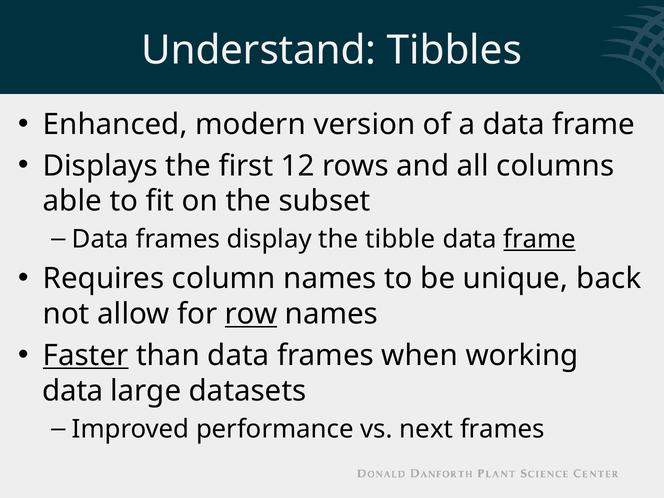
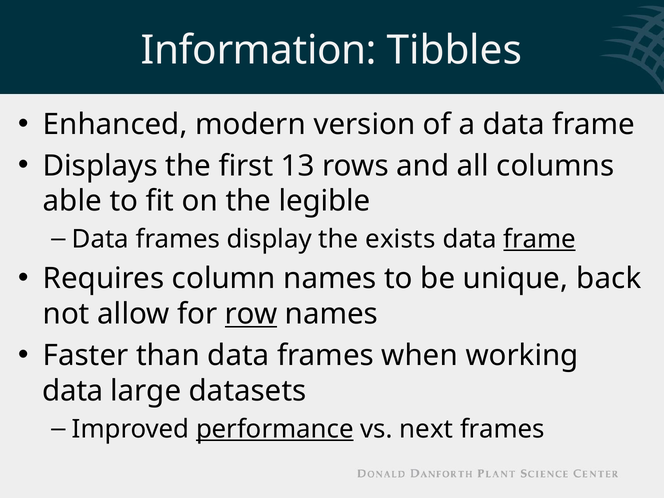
Understand: Understand -> Information (259, 50)
12: 12 -> 13 (298, 166)
subset: subset -> legible (325, 201)
tibble: tibble -> exists (400, 239)
Faster underline: present -> none (86, 356)
performance underline: none -> present (275, 429)
